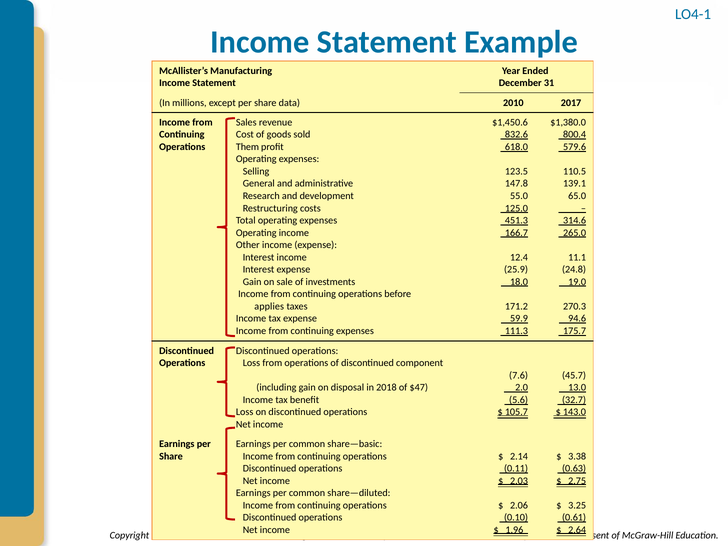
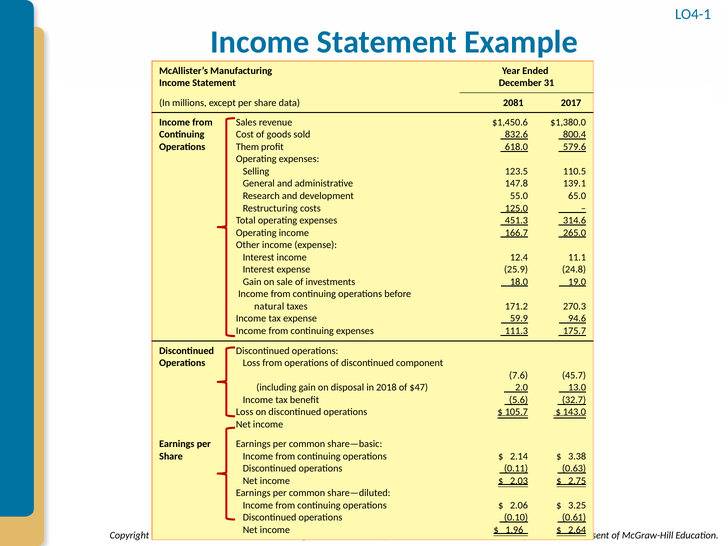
2010: 2010 -> 2081 (513, 103)
applies: applies -> natural (269, 306)
